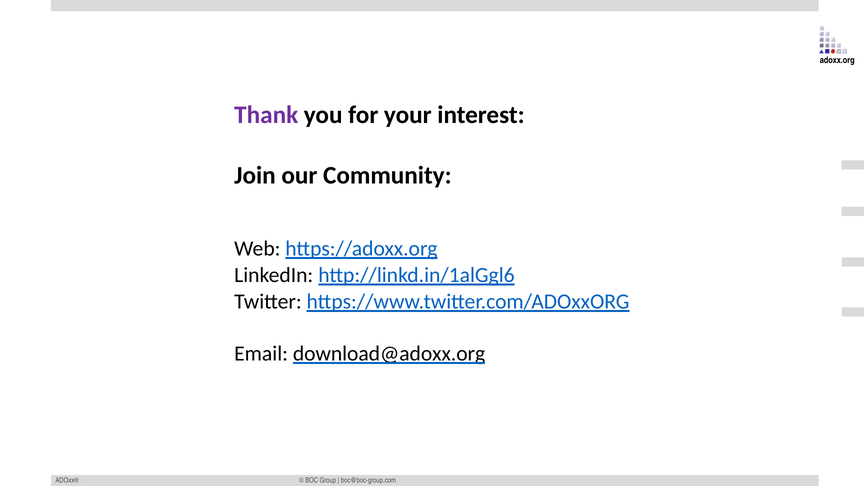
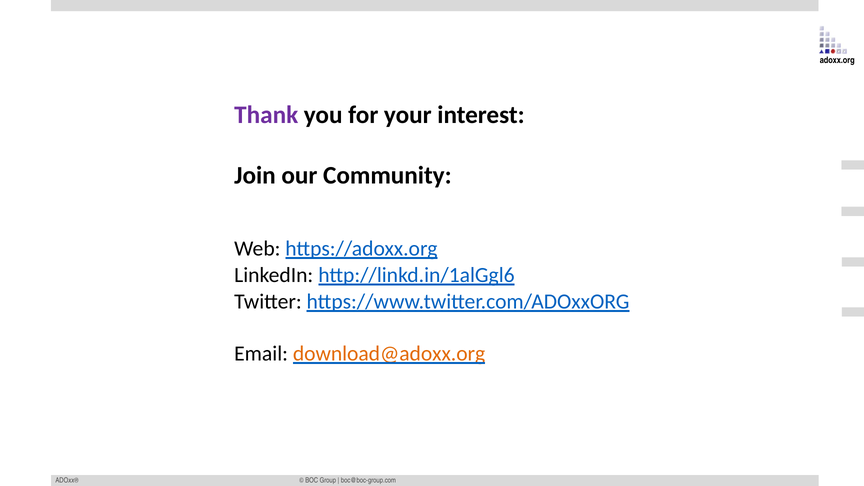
download@adoxx.org colour: black -> orange (389, 354)
